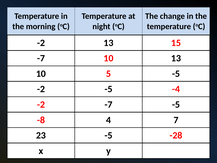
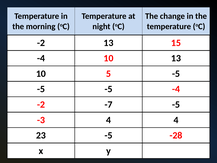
-7: -7 -> -4 (41, 58)
-2: -2 -> -5 (41, 89)
-8: -8 -> -3 (41, 120)
4 7: 7 -> 4 (176, 120)
